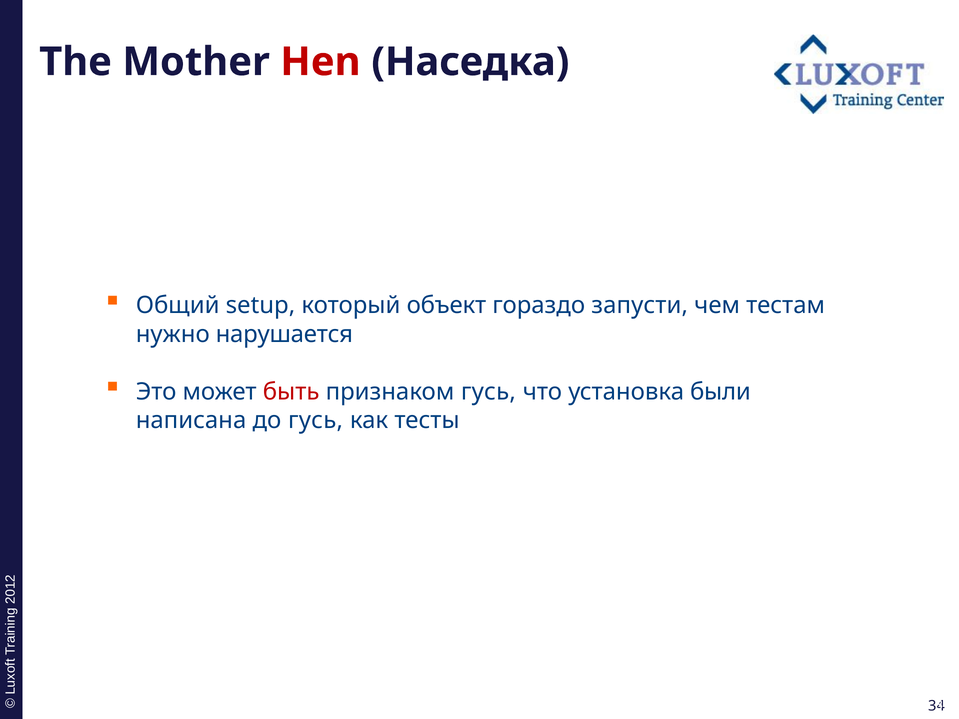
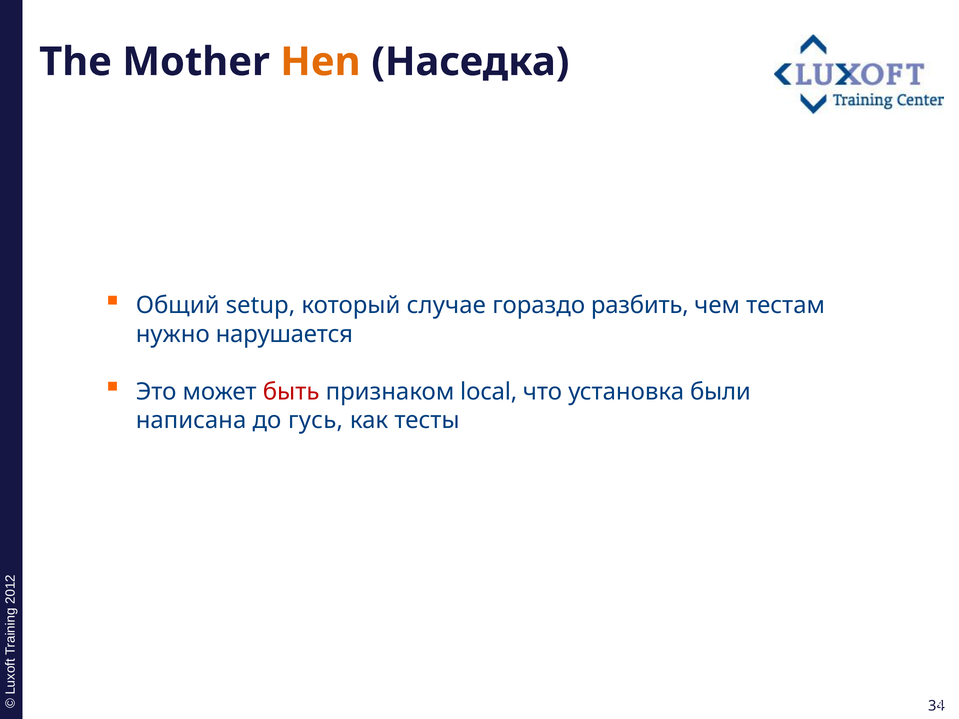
Hen colour: red -> orange (320, 62)
объект: объект -> случае (446, 306)
запусти: запусти -> разбить (640, 306)
признаком гусь: гусь -> local (489, 392)
